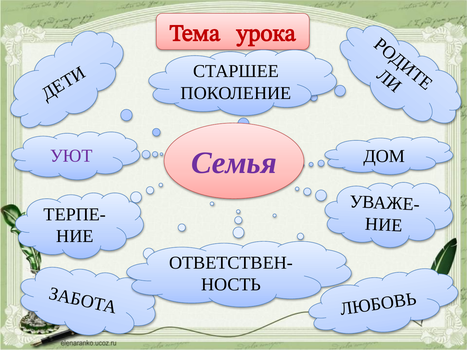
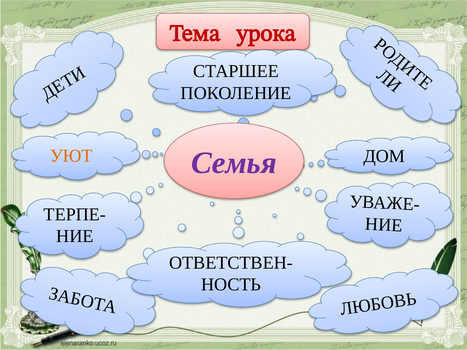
УЮТ colour: purple -> orange (71, 156)
